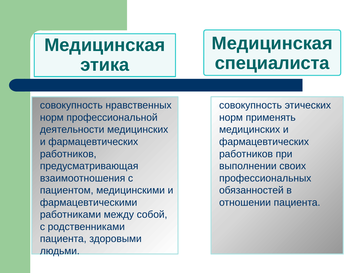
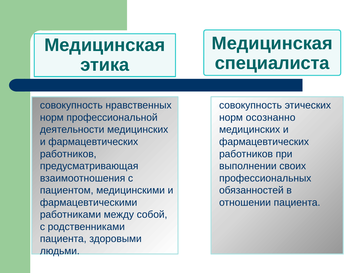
применять: применять -> осознанно (271, 117)
